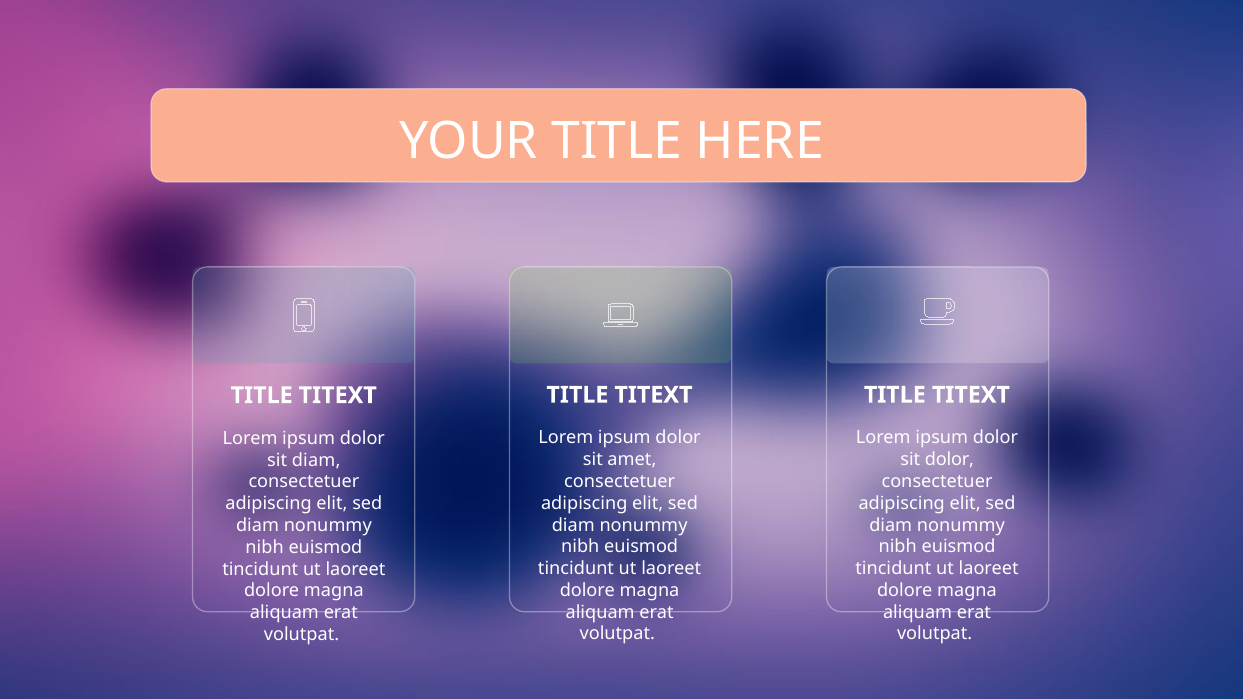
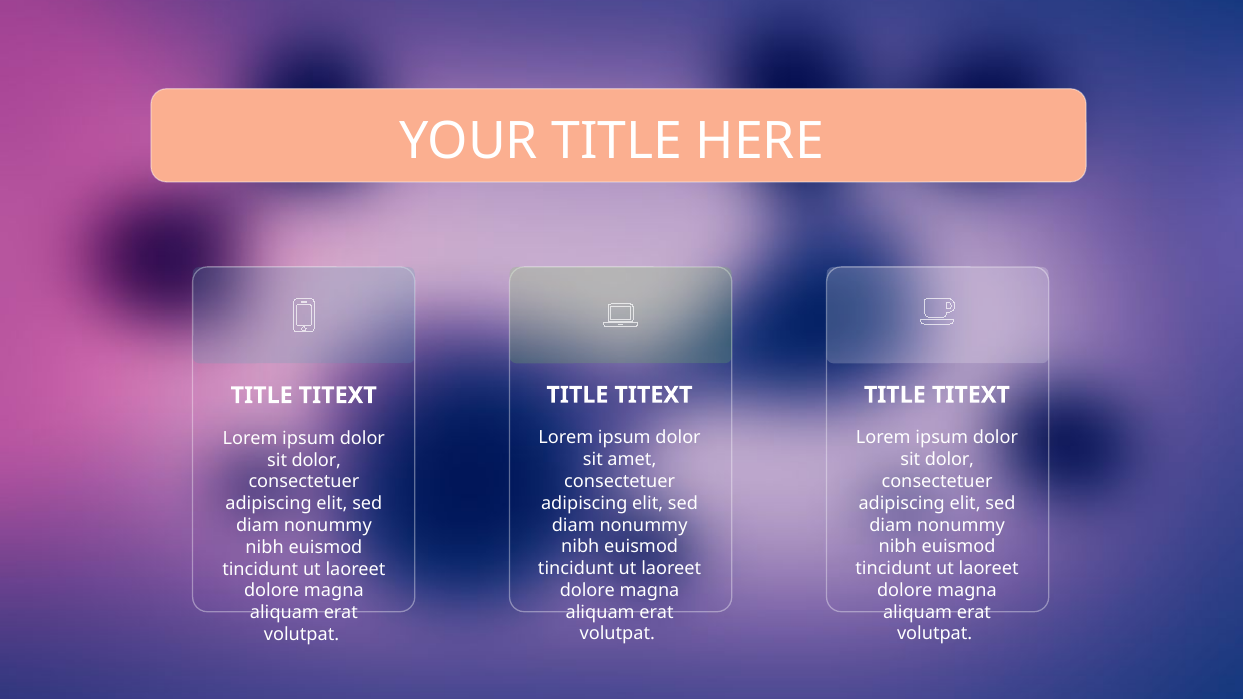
diam: diam -> dolor (316, 460)
